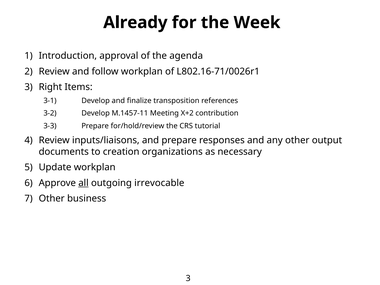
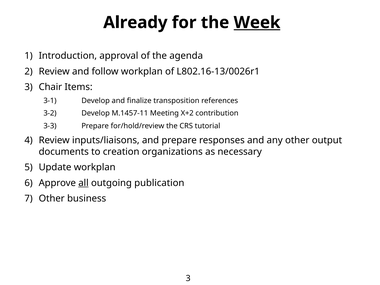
Week underline: none -> present (257, 23)
L802.16-71/0026r1: L802.16-71/0026r1 -> L802.16-13/0026r1 (218, 71)
Right: Right -> Chair (50, 87)
irrevocable: irrevocable -> publication (159, 183)
